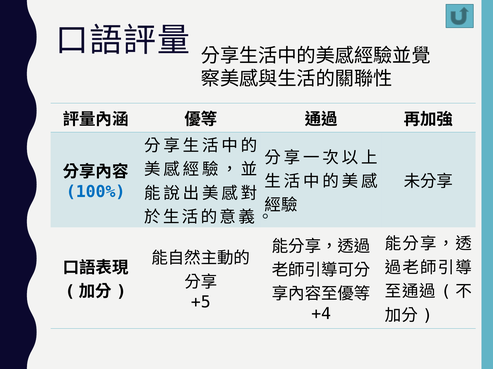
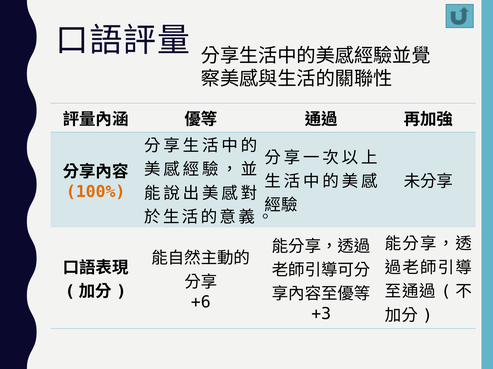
100% colour: blue -> orange (96, 192)
+5: +5 -> +6 (201, 303)
+4: +4 -> +3 (321, 314)
